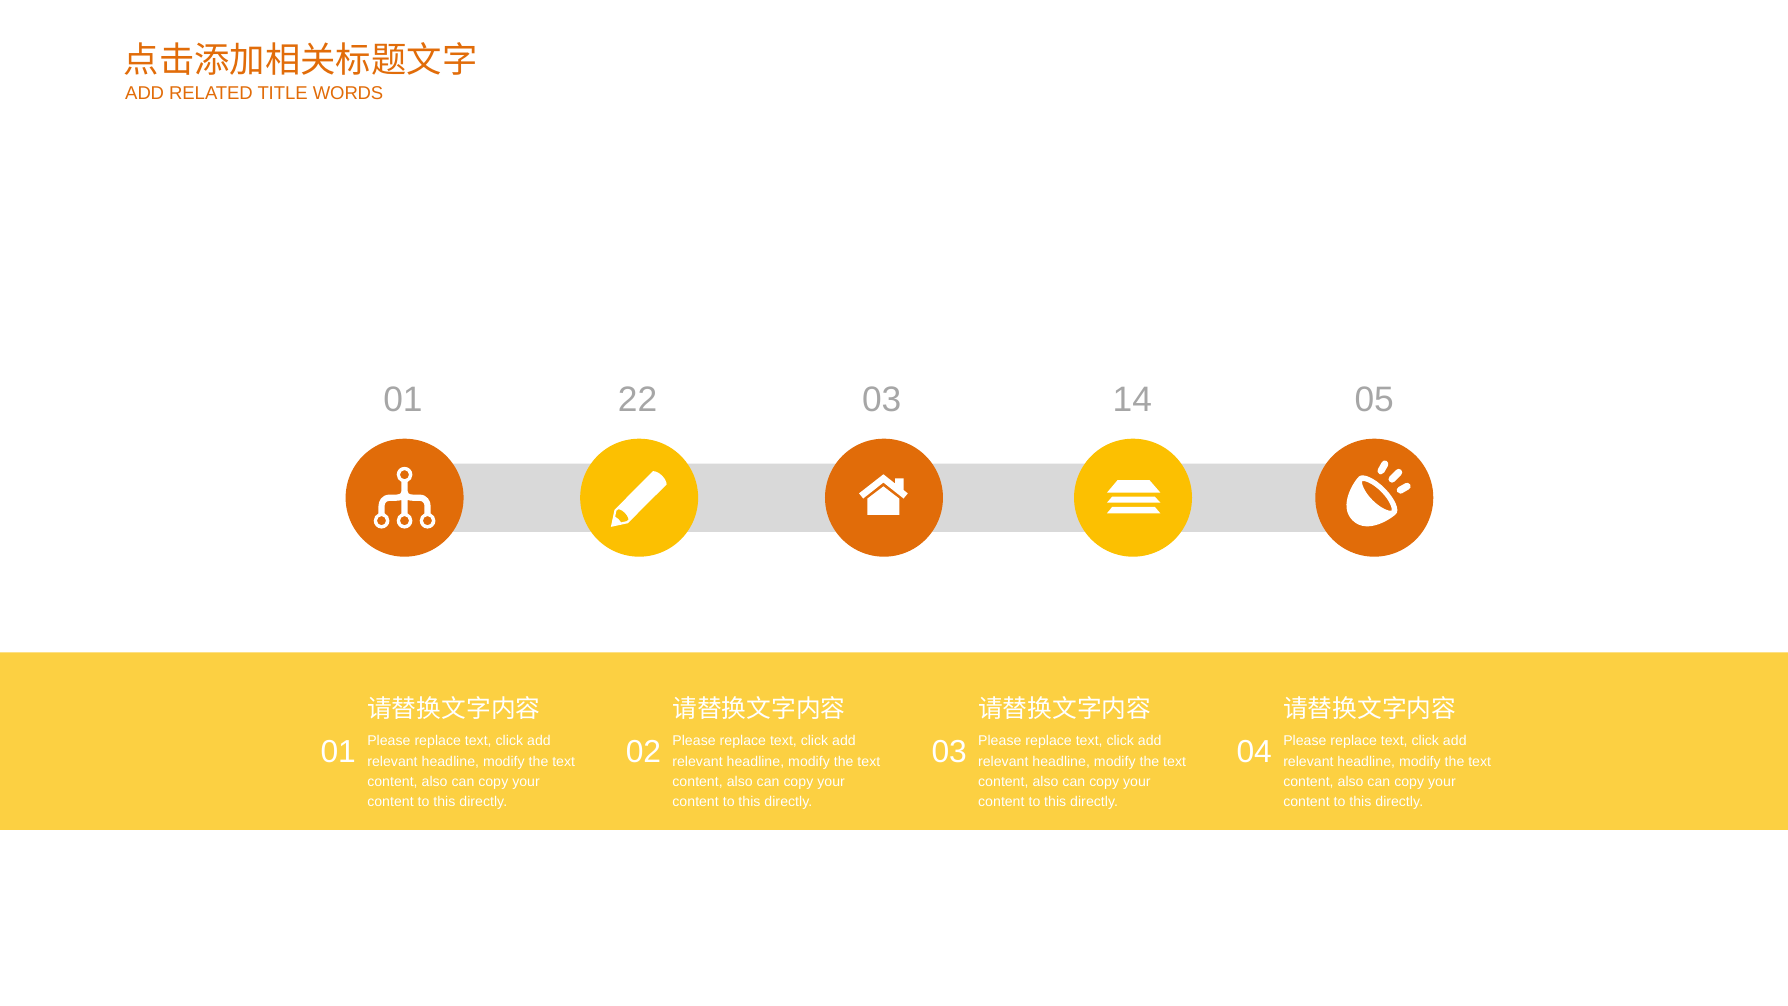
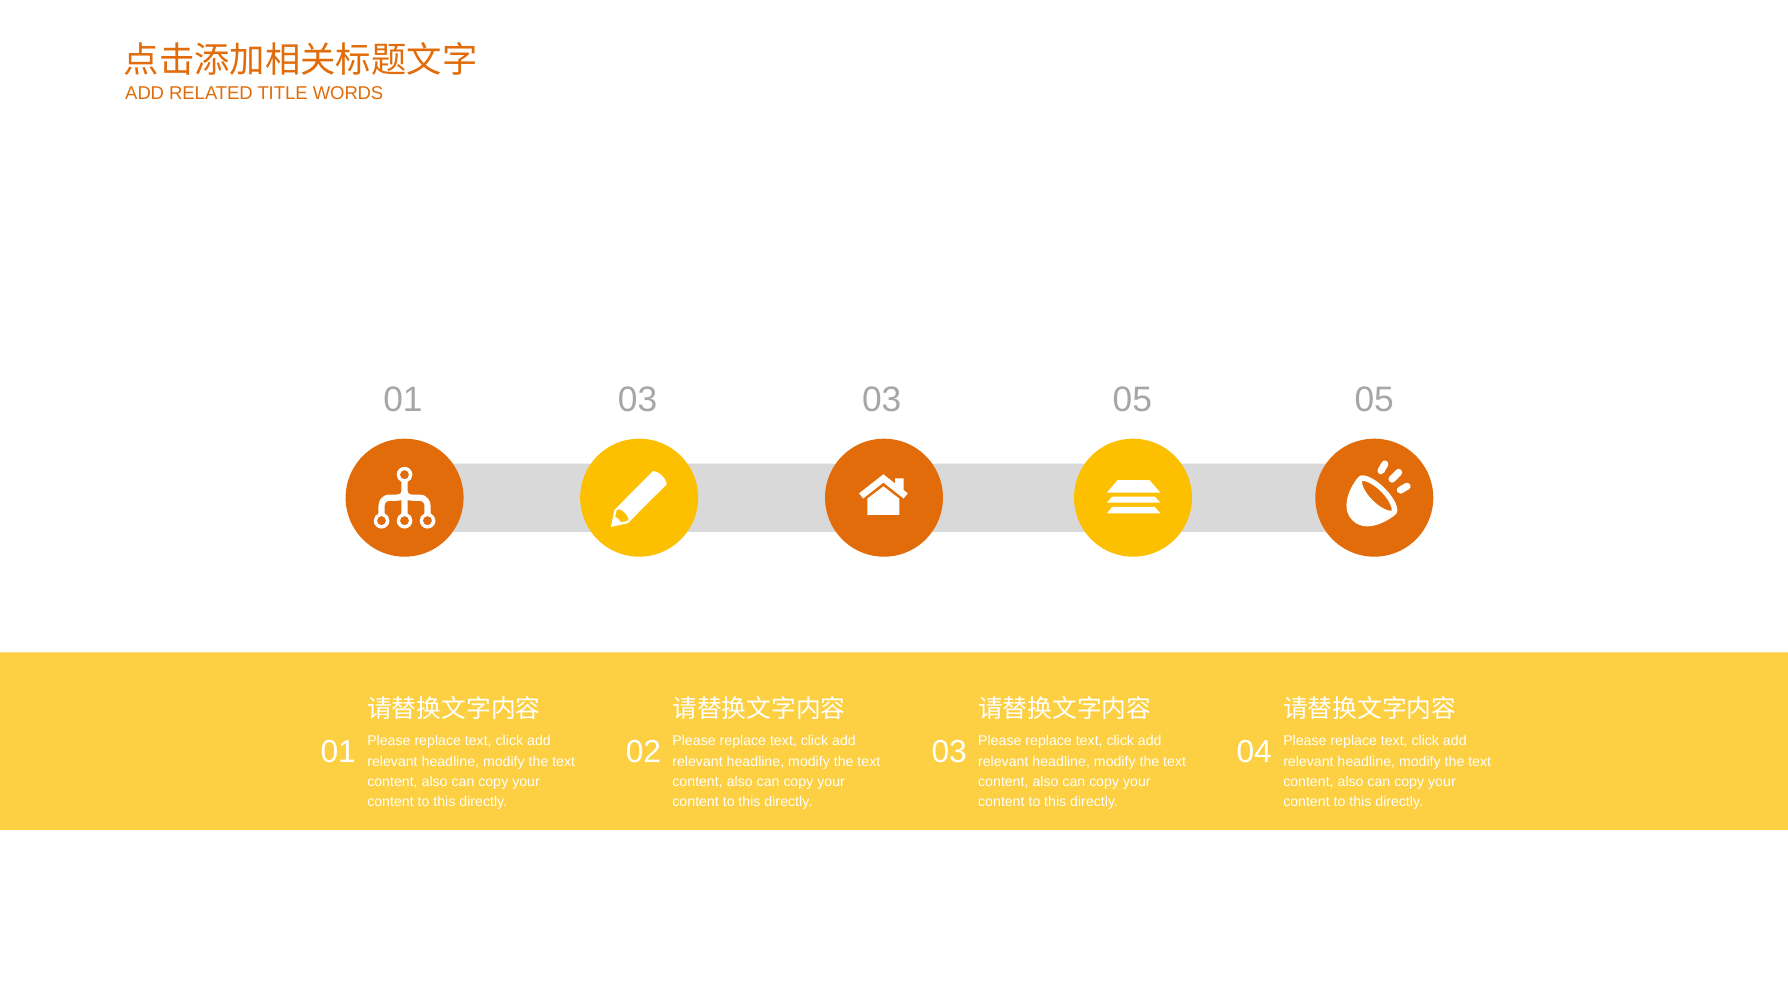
01 22: 22 -> 03 (638, 400)
03 14: 14 -> 05 (1132, 400)
